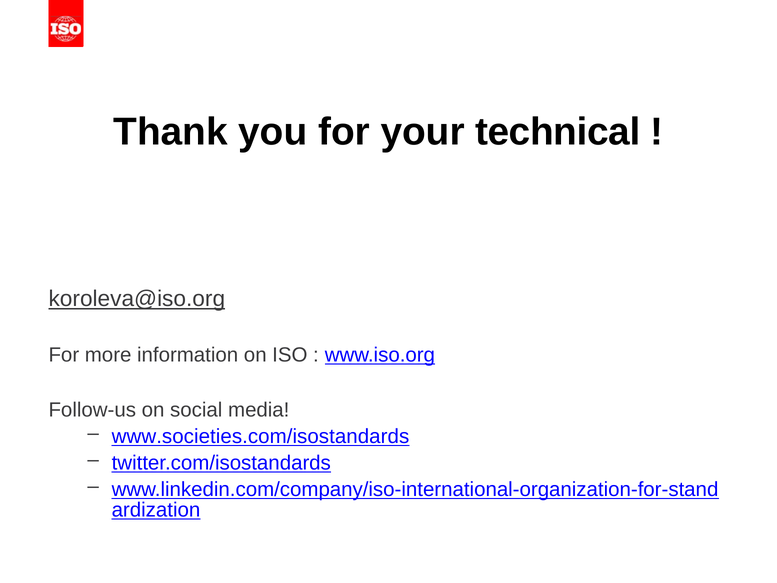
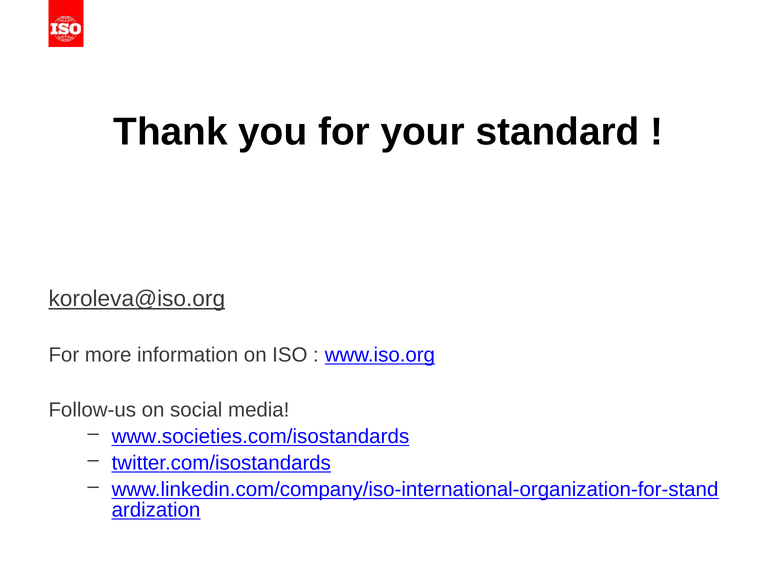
technical: technical -> standard (558, 132)
